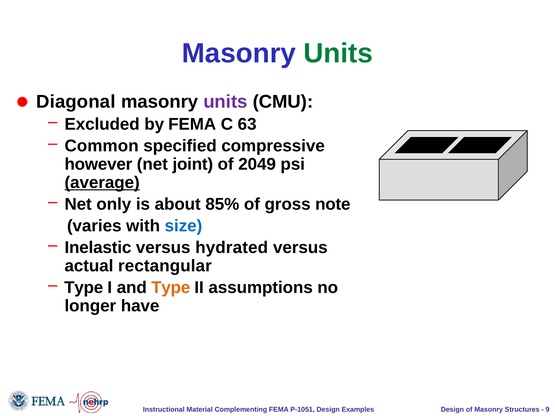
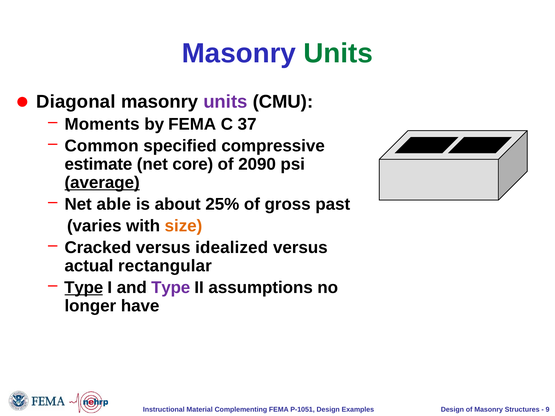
Excluded: Excluded -> Moments (102, 124)
63: 63 -> 37 (247, 124)
however: however -> estimate (98, 164)
joint: joint -> core (193, 164)
2049: 2049 -> 2090 (257, 164)
only: only -> able (114, 204)
85%: 85% -> 25% (222, 204)
note: note -> past (333, 204)
size colour: blue -> orange (183, 226)
Inelastic: Inelastic -> Cracked (98, 248)
hydrated: hydrated -> idealized (232, 248)
Type underline: none -> present (84, 288)
Type colour: orange -> purple (171, 288)
